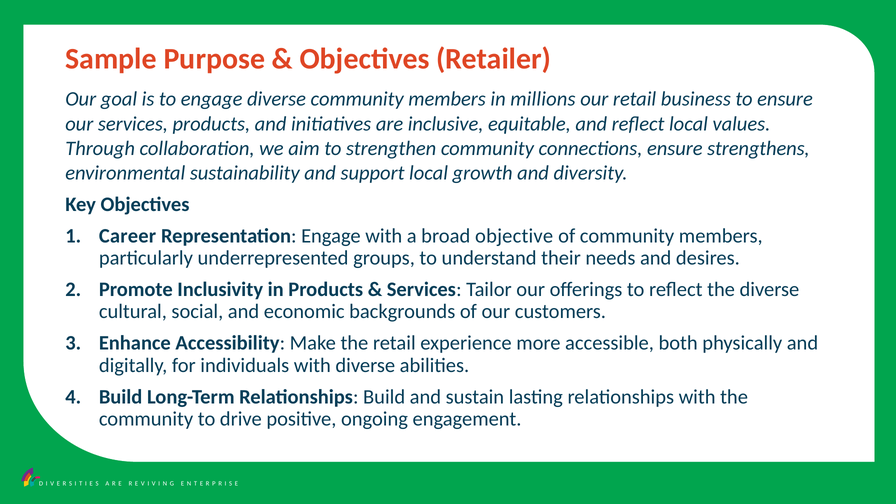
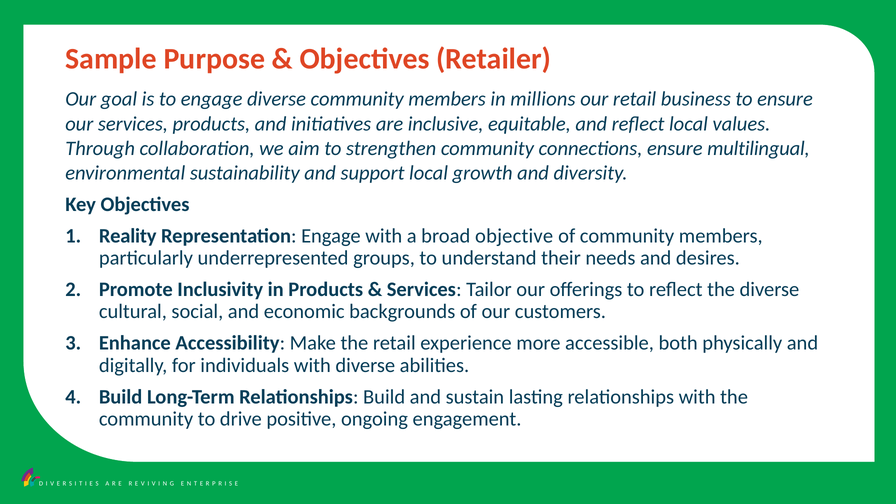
strengthens: strengthens -> multilingual (758, 148)
Career: Career -> Reality (128, 236)
